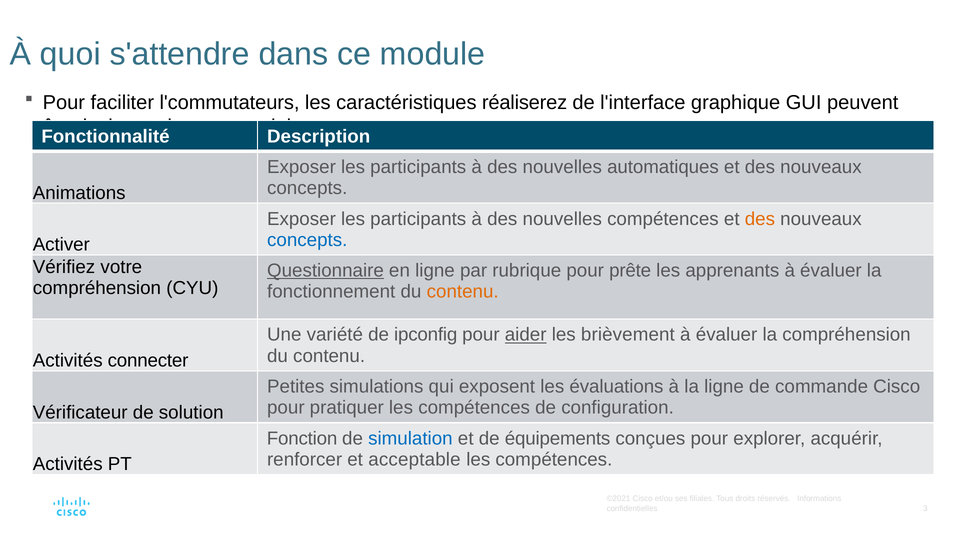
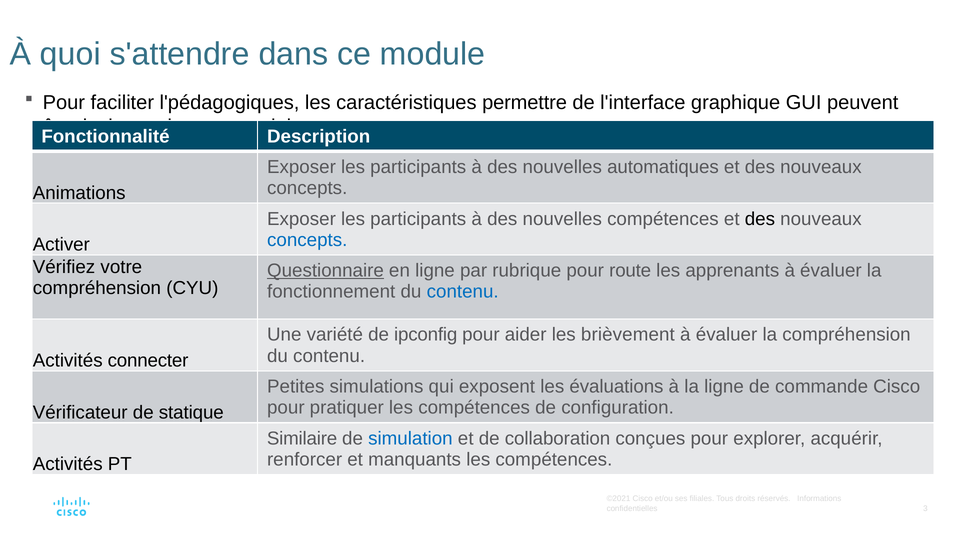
l'commutateurs: l'commutateurs -> l'pédagogiques (230, 102)
réaliserez: réaliserez -> permettre (525, 102)
des colour: orange -> black (760, 219)
prête: prête -> route (630, 271)
contenu colour: orange -> blue (463, 292)
aider underline: present -> none (526, 335)
solution: solution -> statique (191, 413)
Fonction: Fonction -> Similaire (302, 439)
équipements: équipements -> collaboration (558, 439)
acceptable: acceptable -> manquants (415, 460)
